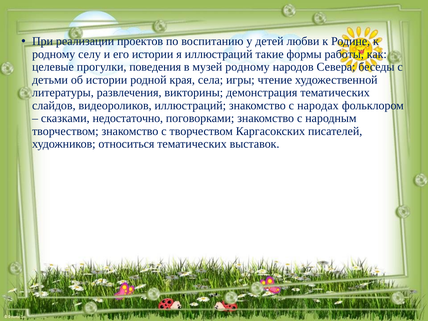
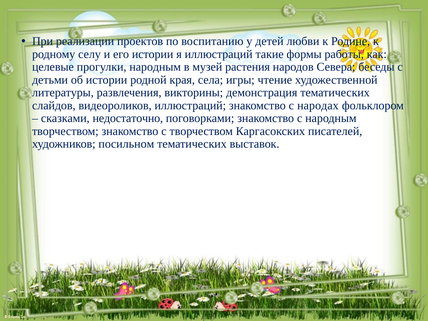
прогулки поведения: поведения -> народным (155, 67)
музей родному: родному -> растения (248, 67)
относиться: относиться -> посильном (126, 144)
